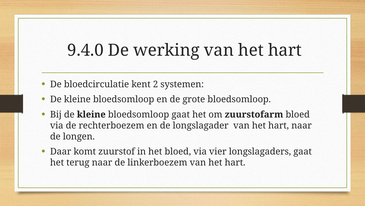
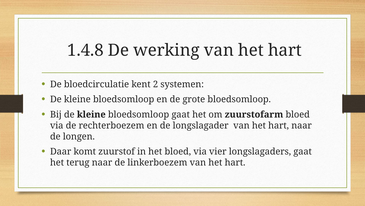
9.4.0: 9.4.0 -> 1.4.8 (85, 50)
